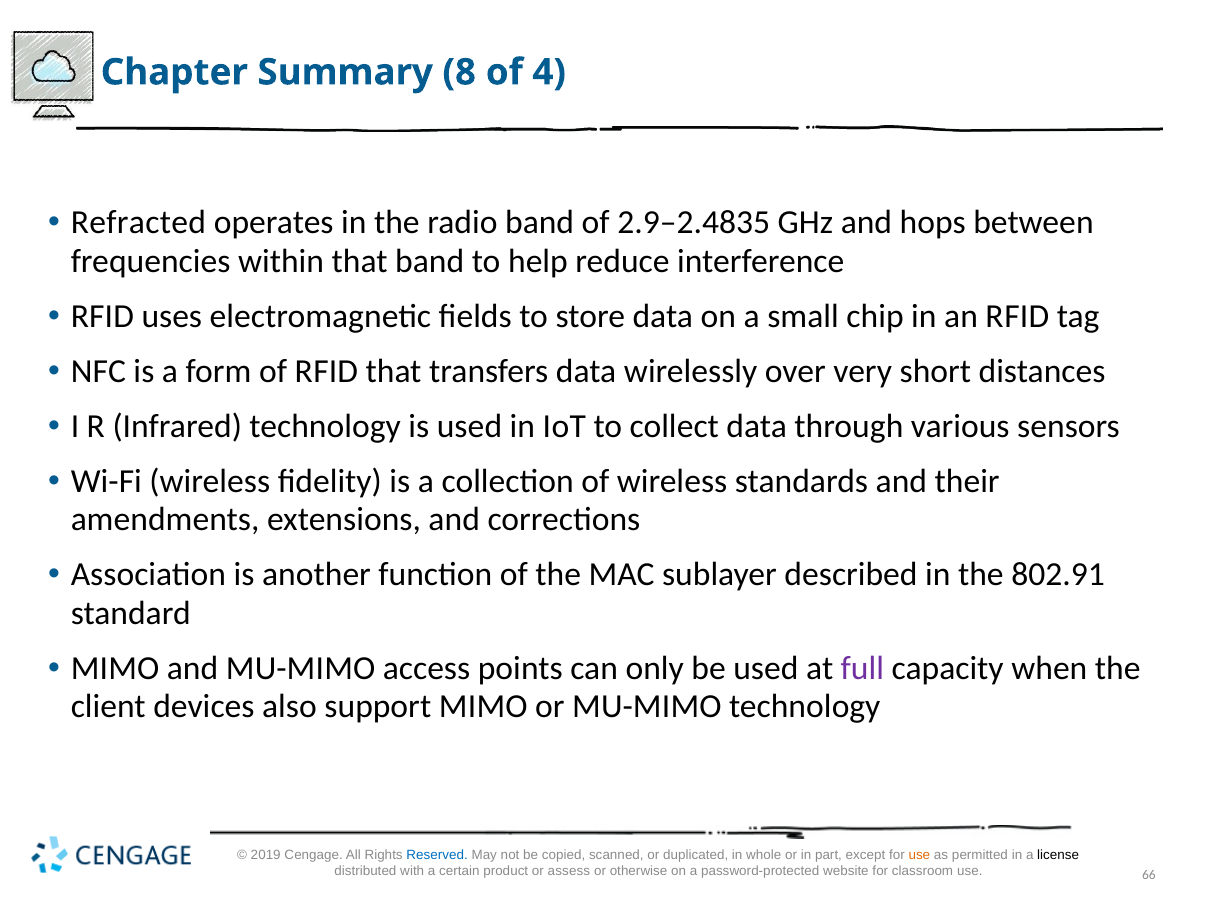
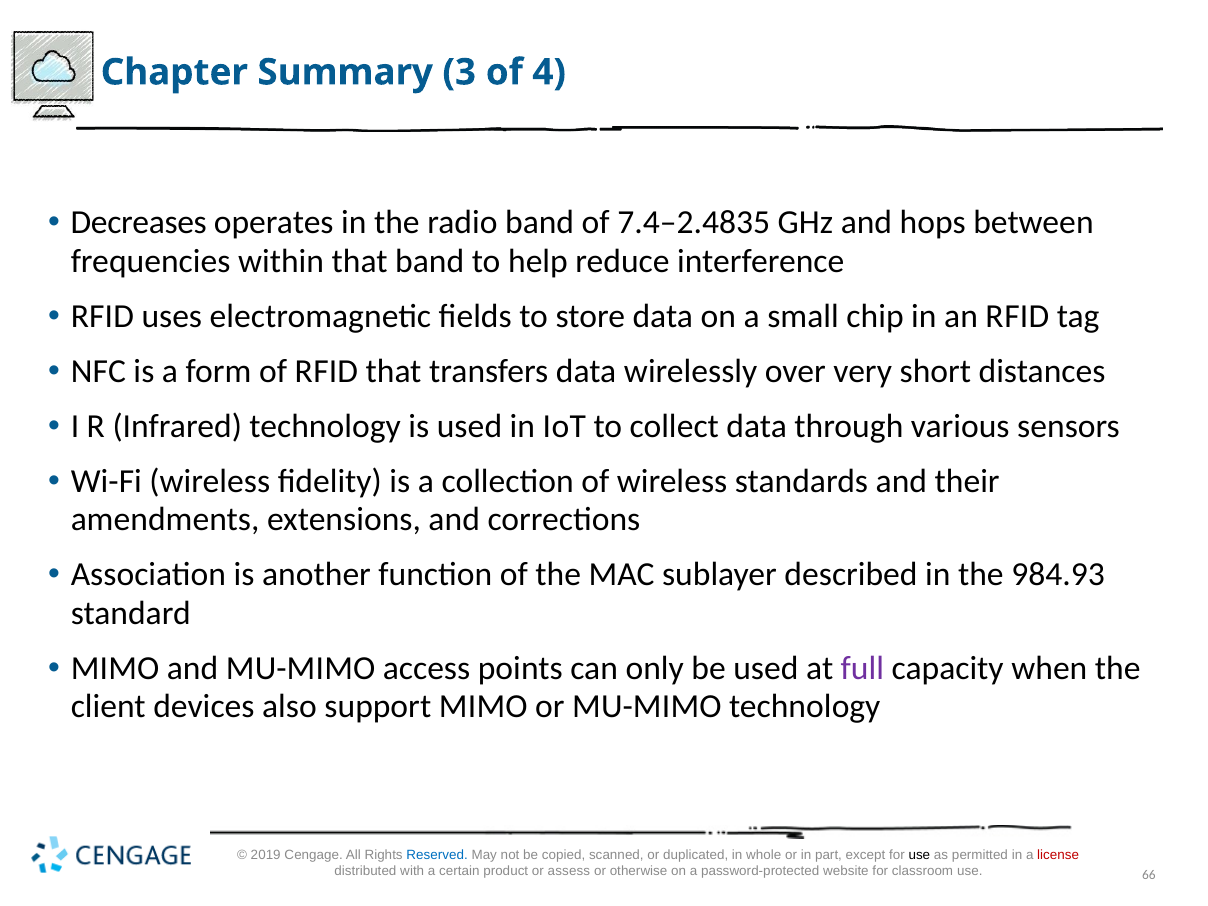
8: 8 -> 3 (459, 72)
Refracted: Refracted -> Decreases (139, 223)
2.9–2.4835: 2.9–2.4835 -> 7.4–2.4835 (694, 223)
802.91: 802.91 -> 984.93 (1058, 575)
use colour: orange -> black (919, 855)
license colour: black -> red (1058, 855)
